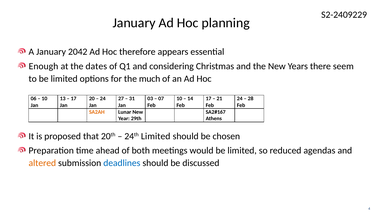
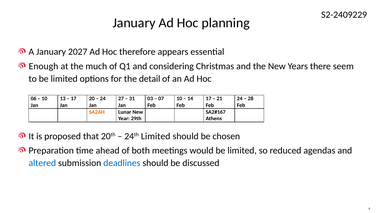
2042: 2042 -> 2027 (78, 52)
dates: dates -> much (96, 66)
much: much -> detail (150, 79)
altered colour: orange -> blue (42, 164)
